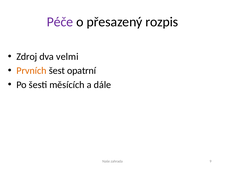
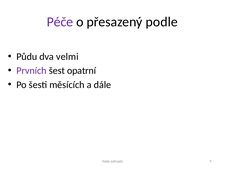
rozpis: rozpis -> podle (162, 22)
Zdroj: Zdroj -> Půdu (27, 57)
Prvních colour: orange -> purple (31, 71)
